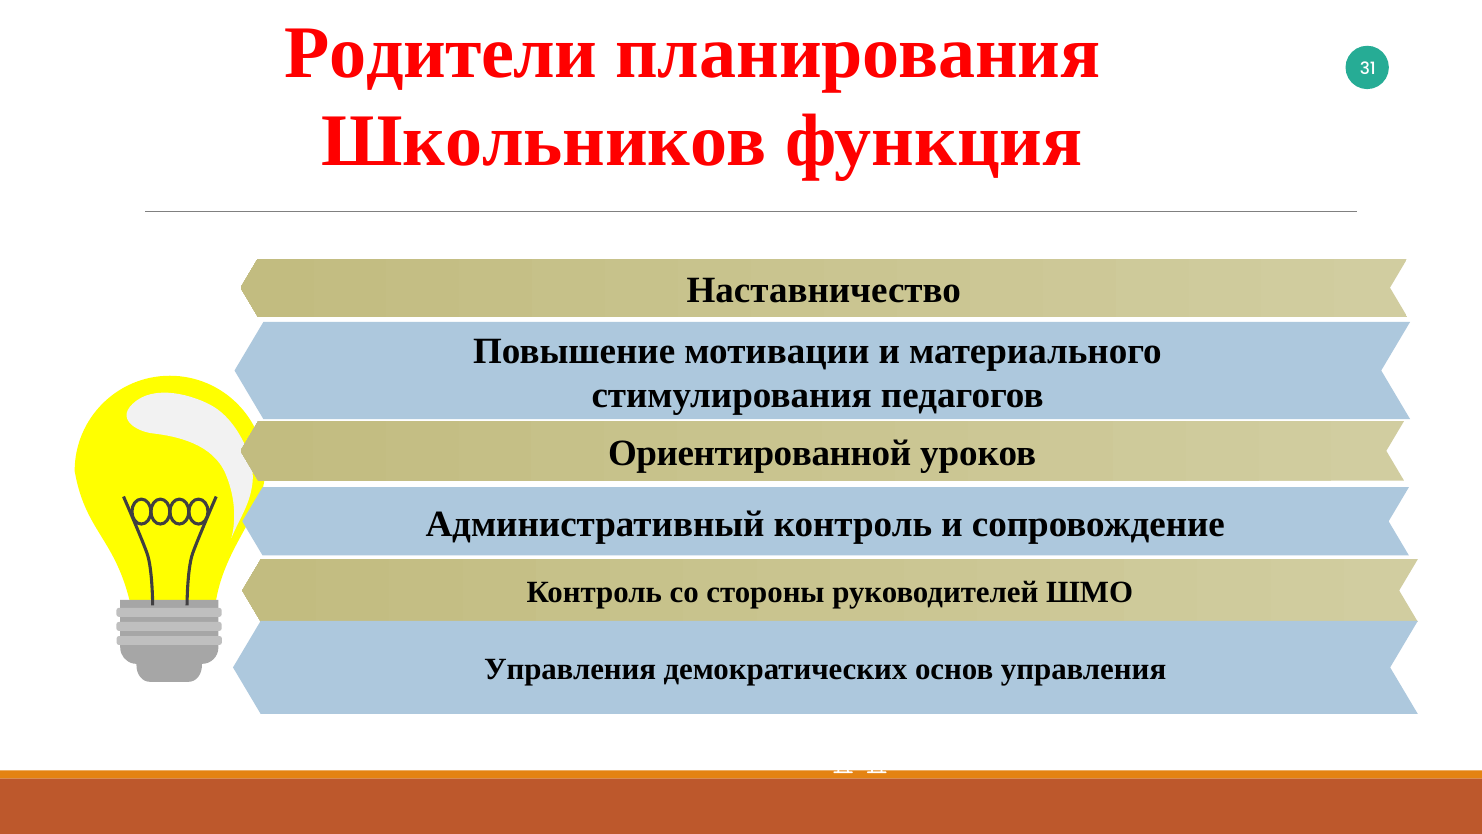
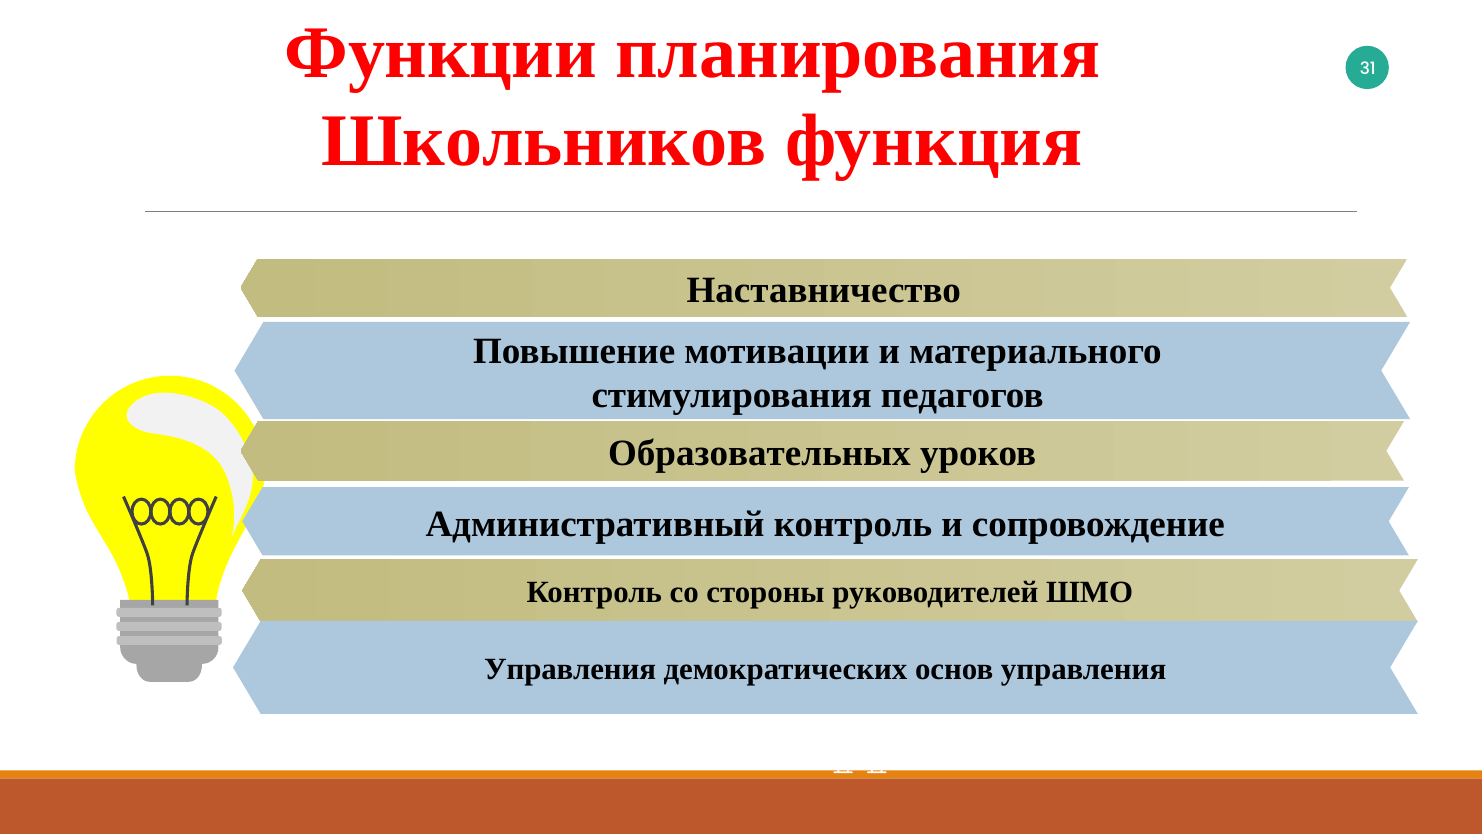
Родители: Родители -> Функции (441, 53)
Ориентированной: Ориентированной -> Образовательных (759, 453)
